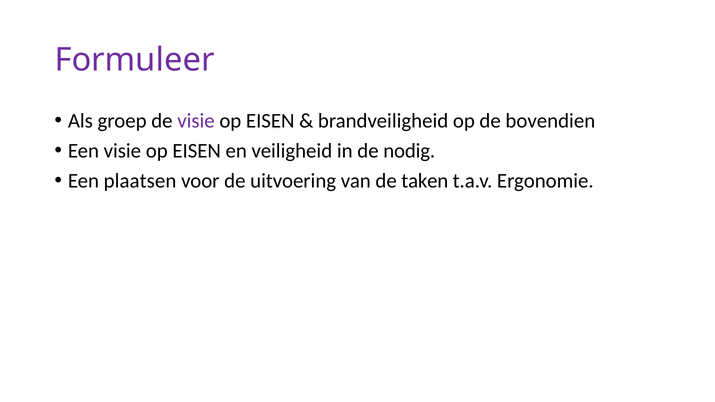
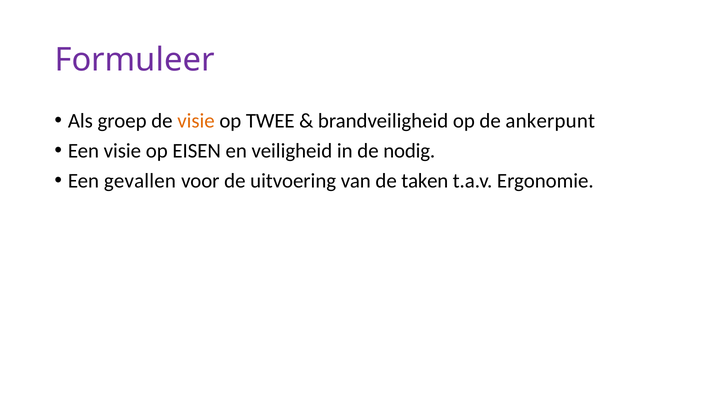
visie colour: purple -> orange (196, 121)
EISEN: EISEN -> TWEE (270, 121)
bovendien: bovendien -> ankerpunt (550, 121)
plaatsen: plaatsen -> gevallen (140, 181)
